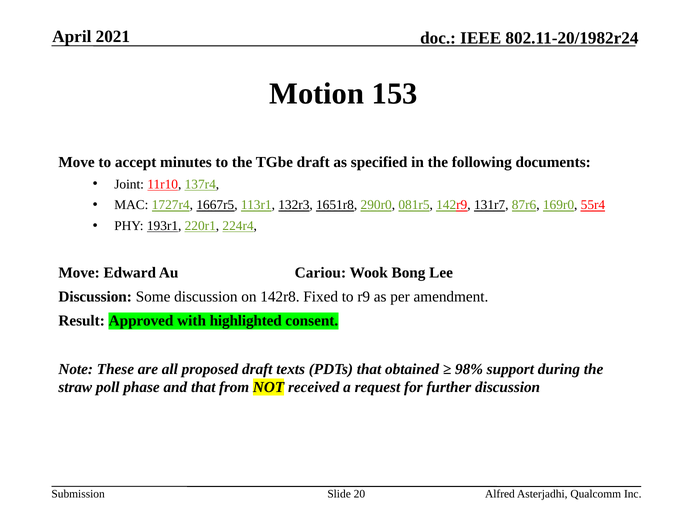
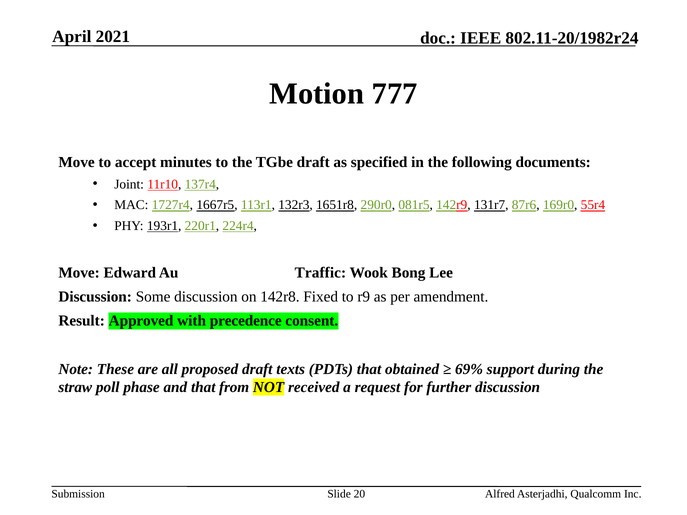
153: 153 -> 777 (395, 94)
Cariou: Cariou -> Traffic (320, 273)
highlighted: highlighted -> precedence (246, 321)
98%: 98% -> 69% (469, 369)
